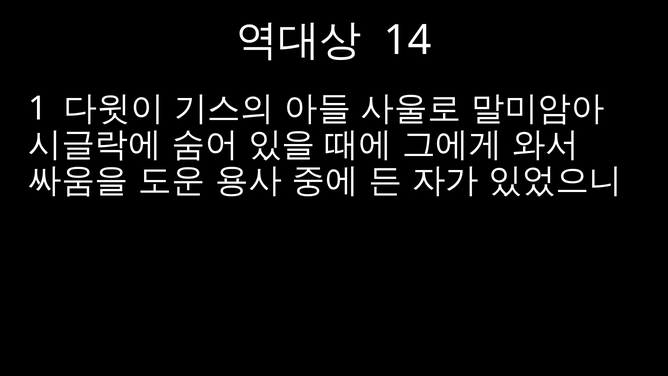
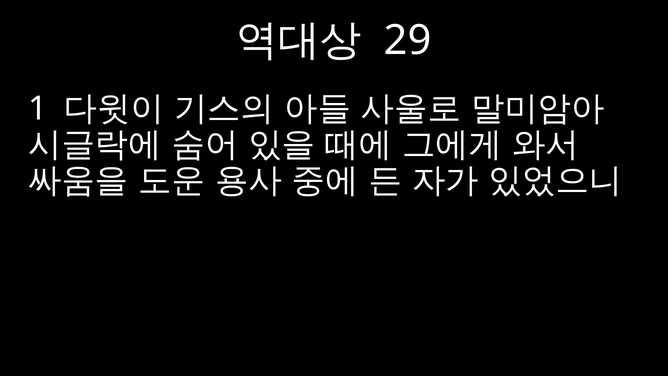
14: 14 -> 29 (408, 40)
